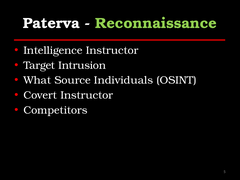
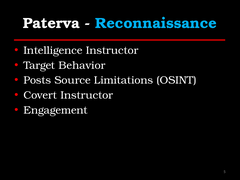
Reconnaissance colour: light green -> light blue (156, 23)
Intrusion: Intrusion -> Behavior (82, 65)
What: What -> Posts (37, 80)
Individuals: Individuals -> Limitations (124, 80)
Competitors: Competitors -> Engagement (55, 110)
